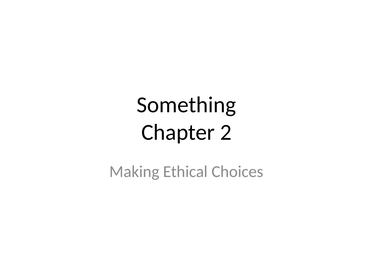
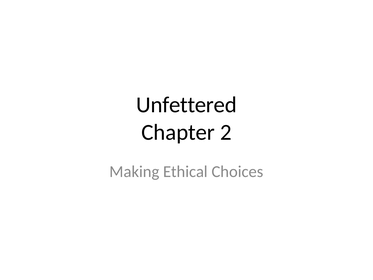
Something: Something -> Unfettered (186, 105)
